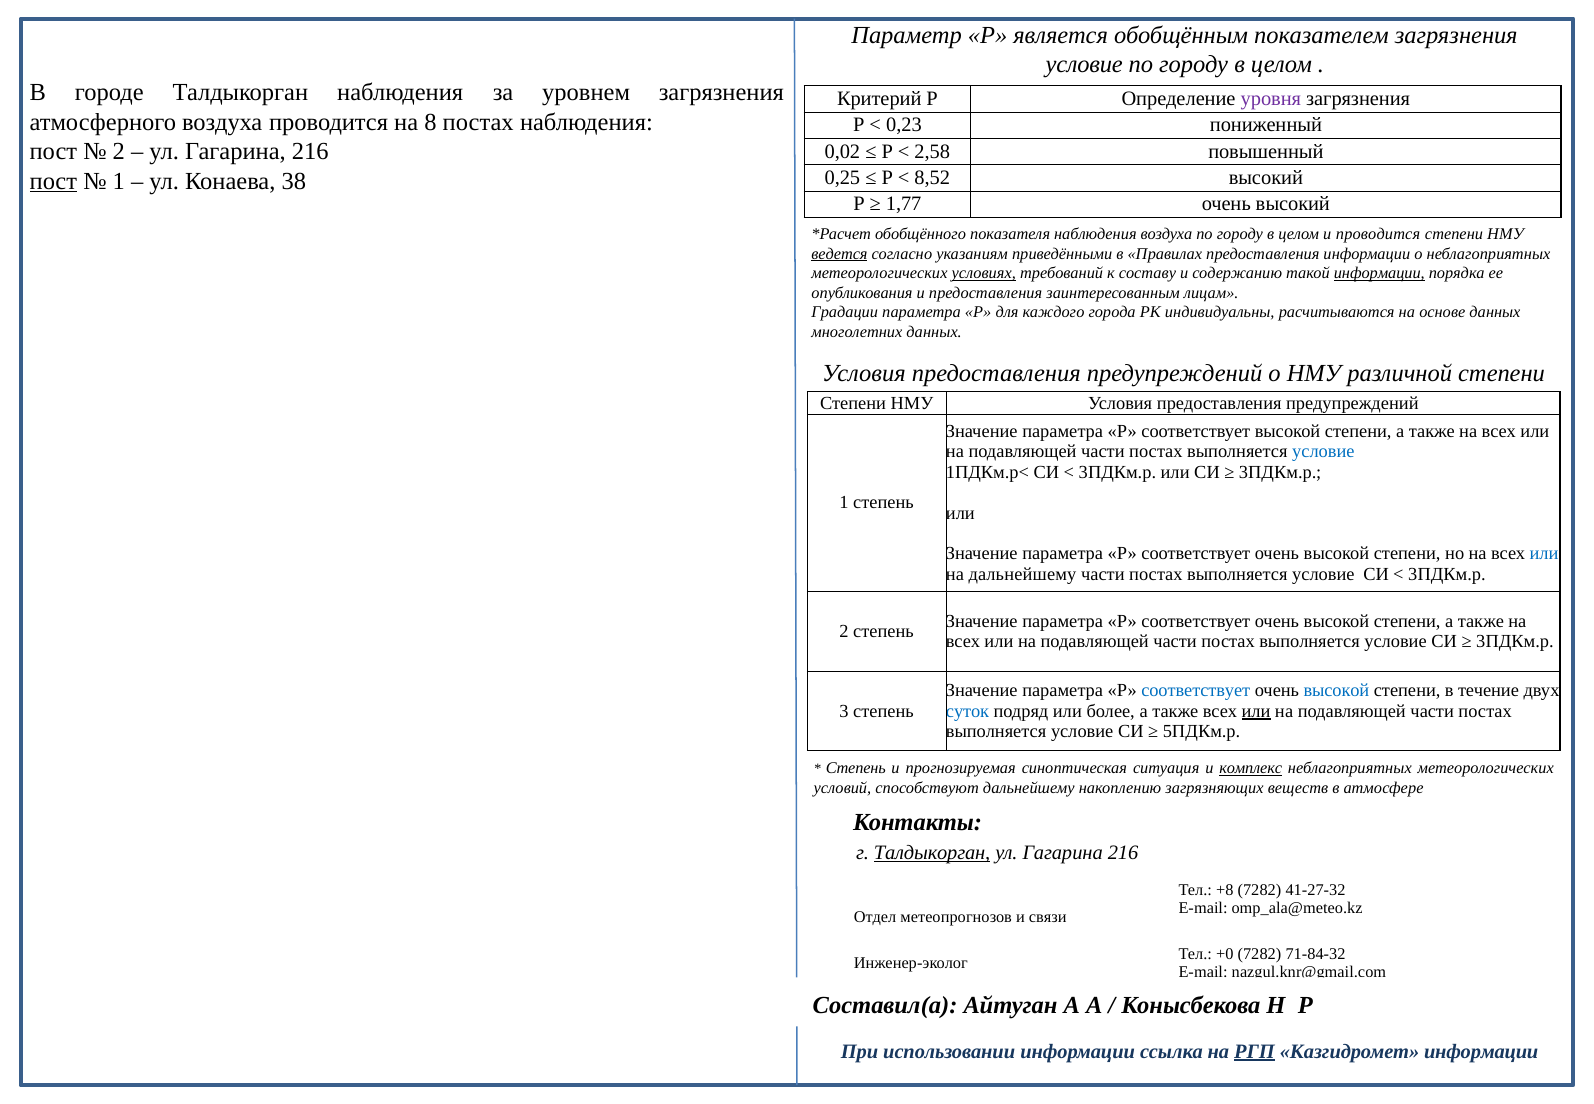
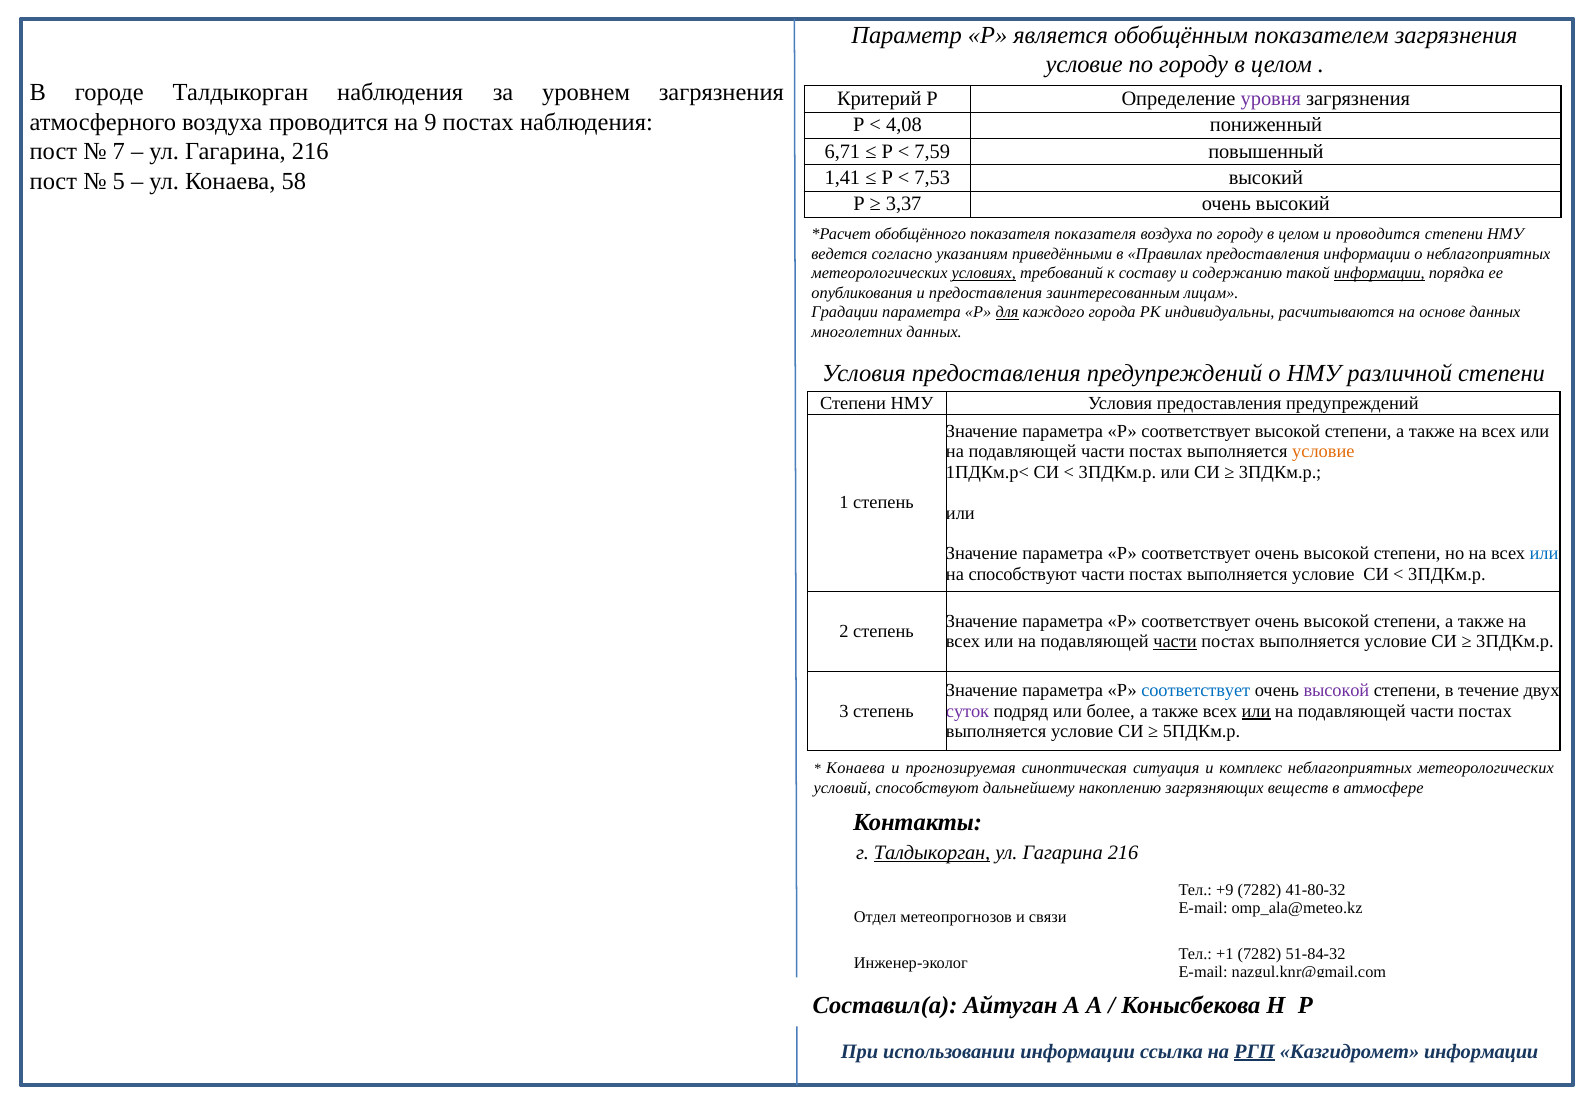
8: 8 -> 9 (430, 122)
0,23: 0,23 -> 4,08 (904, 125)
2: 2 -> 7 (119, 151)
0,02: 0,02 -> 6,71 (842, 151)
2,58: 2,58 -> 7,59 (932, 151)
0,25: 0,25 -> 1,41 (842, 178)
8,52: 8,52 -> 7,53 (932, 178)
пост underline: present -> none (53, 181)
1: 1 -> 5 (119, 181)
38: 38 -> 58 (294, 181)
1,77: 1,77 -> 3,37 (904, 204)
показателя наблюдения: наблюдения -> показателя (1095, 234)
ведется underline: present -> none (839, 254)
для underline: none -> present (1007, 312)
условие colour: blue -> orange (1323, 452)
на дальнейшему: дальнейшему -> способствуют (1023, 574)
части underline: none -> present (1175, 641)
высокой colour: blue -> purple (1336, 690)
суток colour: blue -> purple (968, 711)
Степень: Степень -> Конаева (856, 768)
комплекс underline: present -> none (1251, 768)
+8: +8 -> +9 (1225, 890)
41-27-32: 41-27-32 -> 41-80-32 (1316, 890)
+0: +0 -> +1 (1225, 953)
71-84-32: 71-84-32 -> 51-84-32 (1316, 953)
